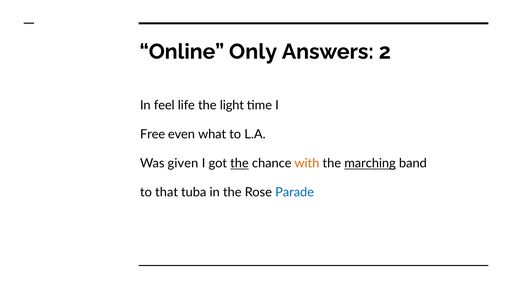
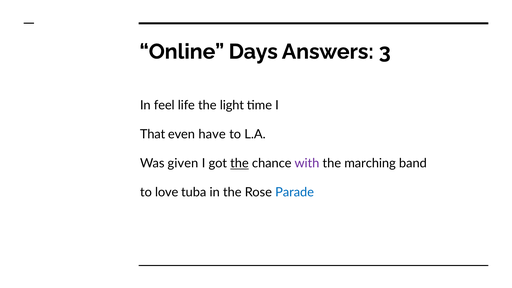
Only: Only -> Days (253, 52)
2: 2 -> 3 (385, 52)
Free: Free -> That (153, 134)
what: what -> have (212, 134)
with colour: orange -> purple (307, 163)
marching underline: present -> none (370, 163)
that: that -> love (167, 192)
